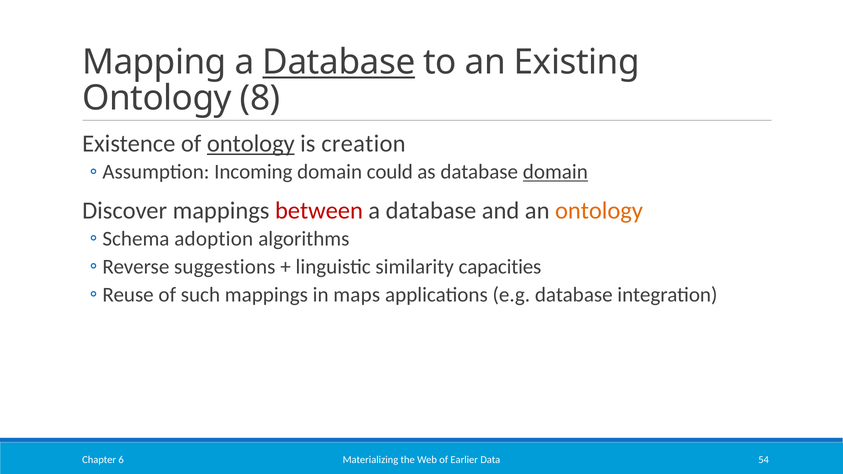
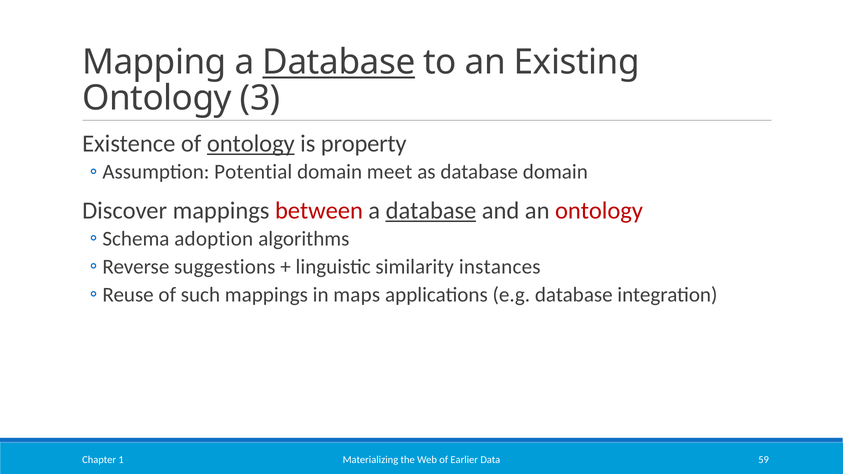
8: 8 -> 3 (260, 98)
creation: creation -> property (364, 144)
Incoming: Incoming -> Potential (253, 172)
could: could -> meet (390, 172)
domain underline: present -> none (555, 172)
database underline: none -> present (431, 211)
ontology colour: orange -> red (599, 211)
capacities: capacities -> instances (500, 267)
54: 54 -> 59 (764, 460)
6: 6 -> 1 (121, 460)
